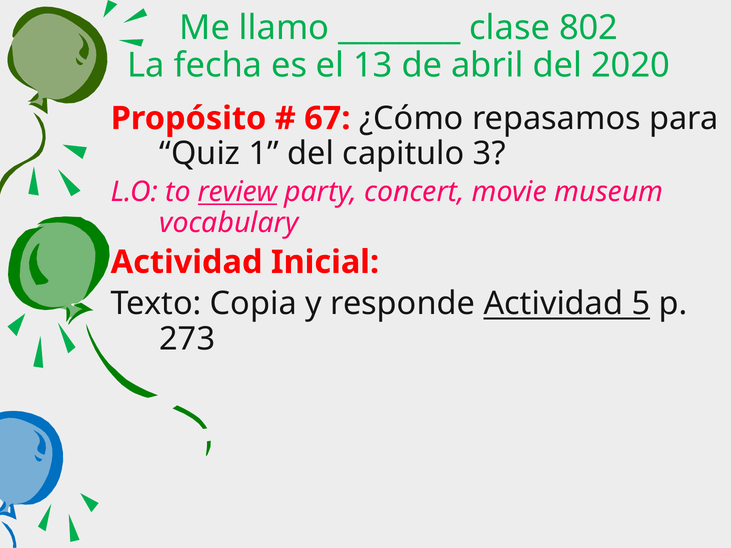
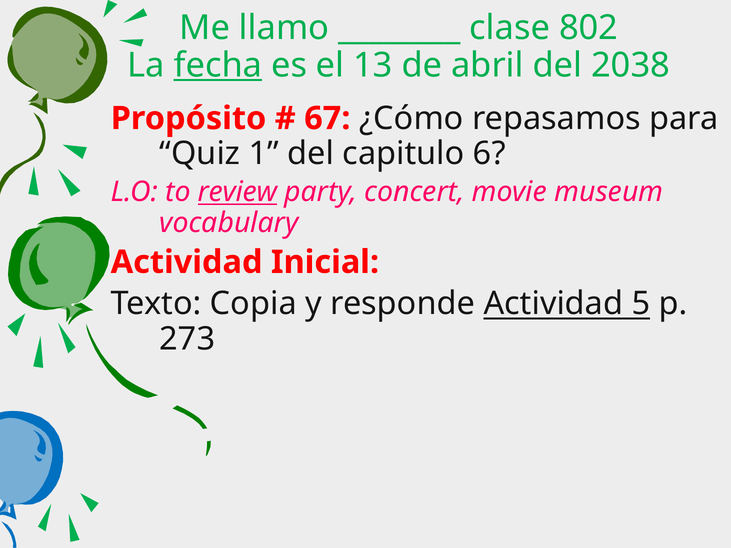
fecha underline: none -> present (218, 65)
2020: 2020 -> 2038 (631, 65)
3: 3 -> 6 (489, 154)
